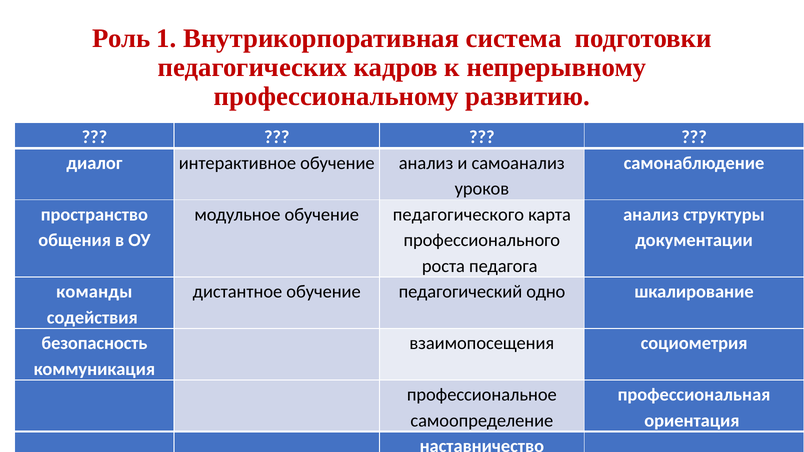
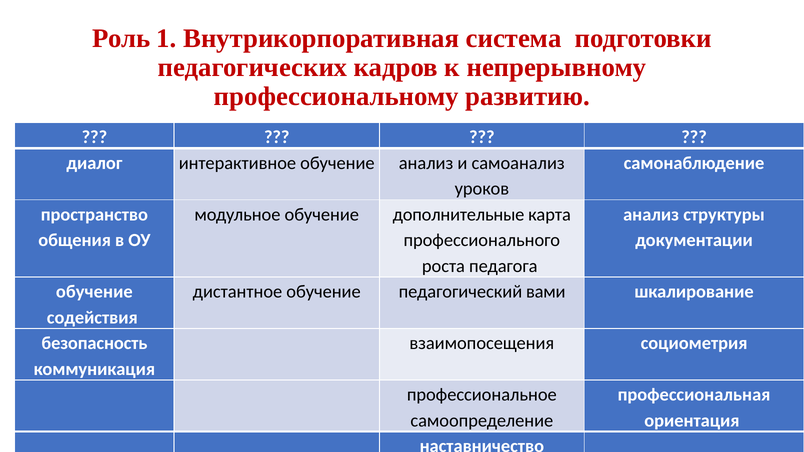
педагогического: педагогического -> дополнительные (459, 215)
команды: команды -> обучение (94, 292)
одно: одно -> вами (546, 292)
